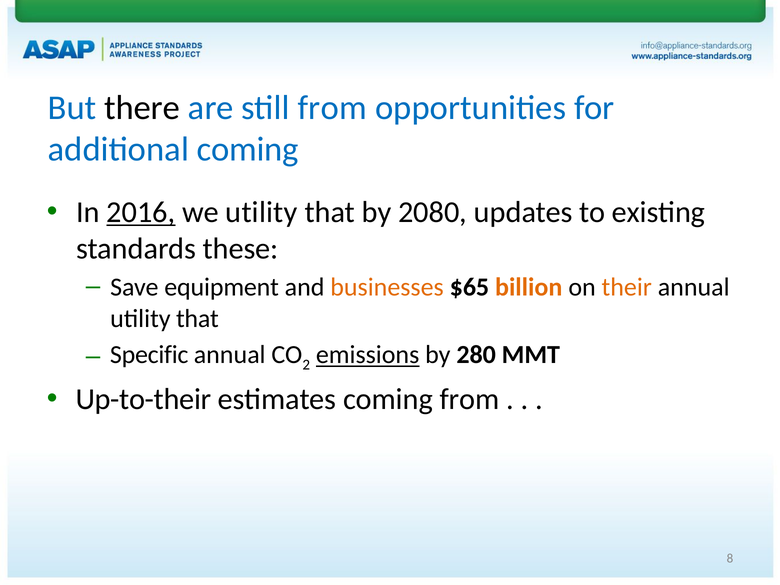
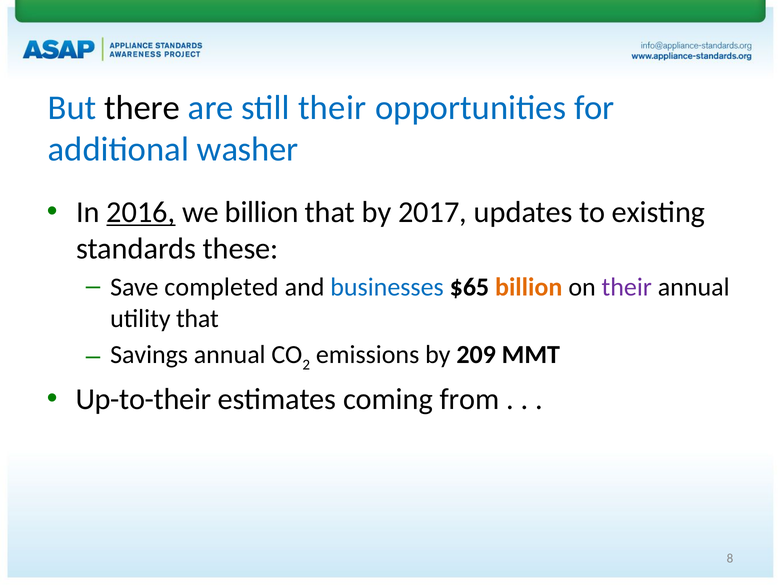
still from: from -> their (332, 108)
additional coming: coming -> washer (248, 150)
we utility: utility -> billion (262, 212)
2080: 2080 -> 2017 (433, 212)
equipment: equipment -> completed (221, 287)
businesses colour: orange -> blue (387, 287)
their colour: orange -> purple (627, 287)
Specific: Specific -> Savings (149, 355)
emissions underline: present -> none (368, 355)
280: 280 -> 209 (476, 355)
